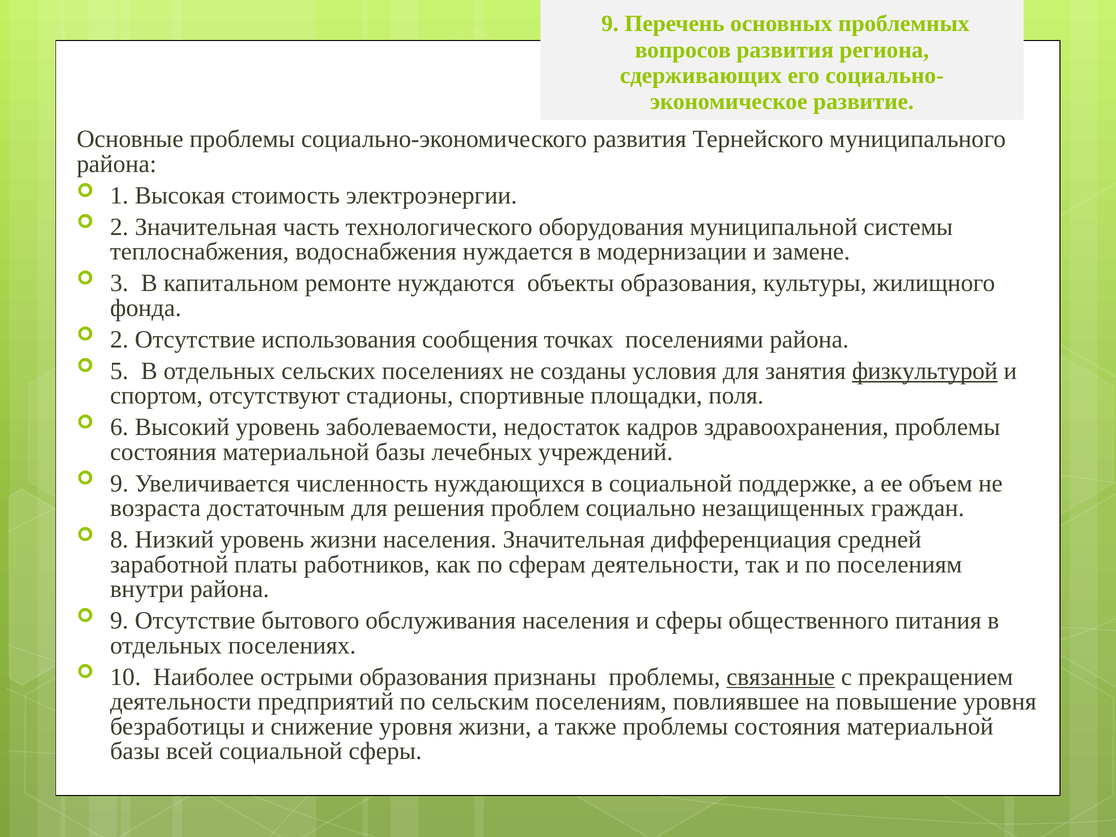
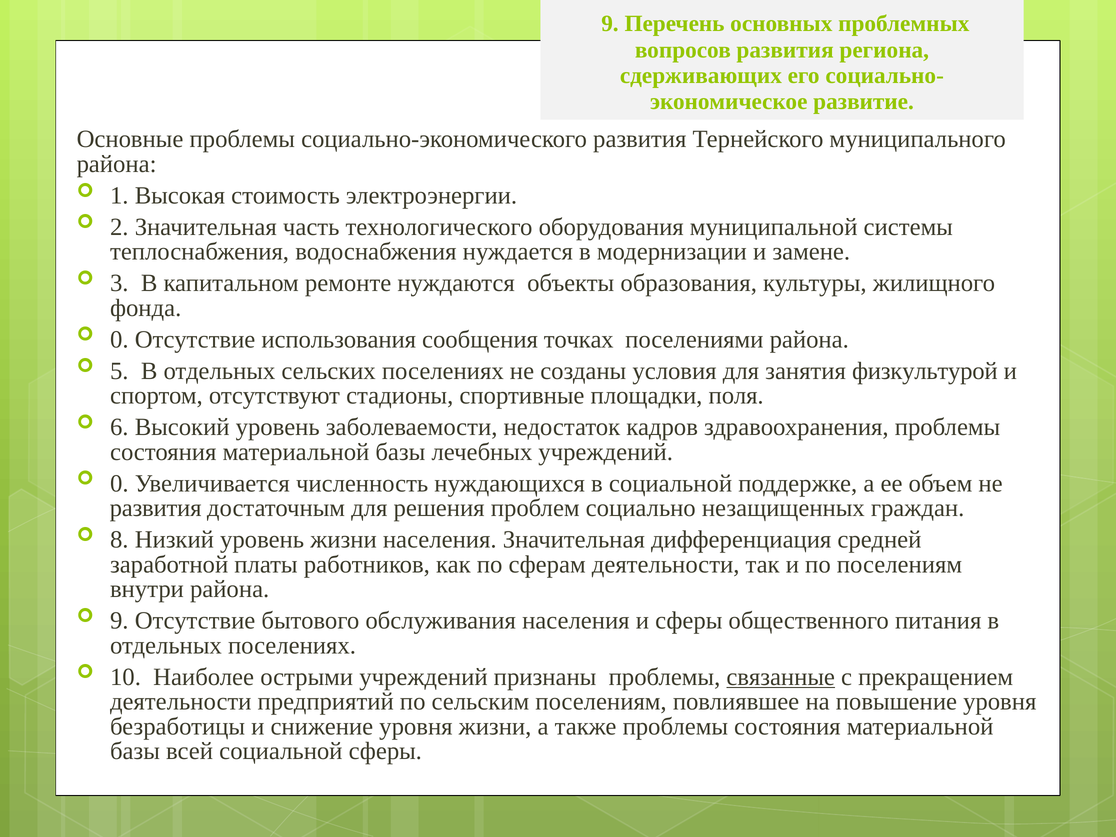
2: 2 -> 0 (119, 339)
физкультурой underline: present -> none (925, 371)
9: 9 -> 0 (119, 483)
возраста: возраста -> развития (156, 508)
острыми образования: образования -> учреждений (423, 677)
